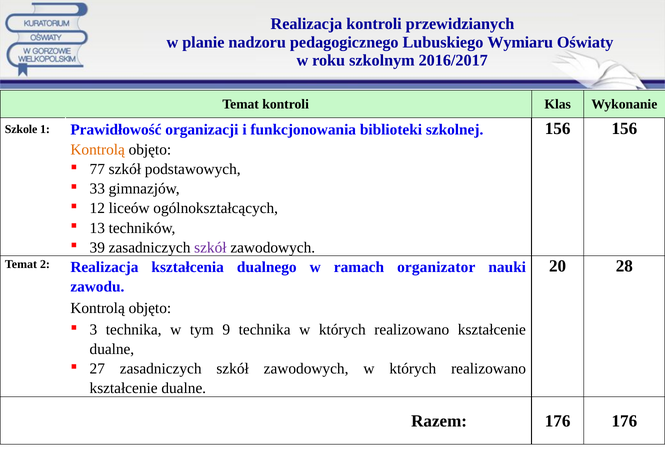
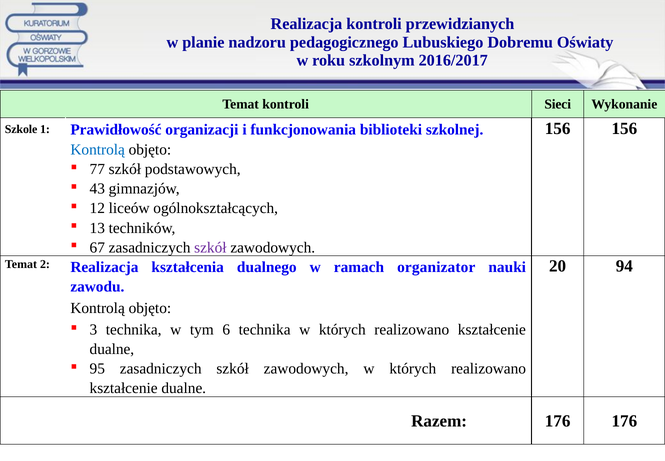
Wymiaru: Wymiaru -> Dobremu (520, 42)
Klas: Klas -> Sieci (558, 104)
Kontrolą colour: orange -> blue (98, 150)
33: 33 -> 43 (97, 189)
39: 39 -> 67 (97, 247)
28: 28 -> 94 (624, 266)
9: 9 -> 6 (226, 329)
27: 27 -> 95 (97, 368)
